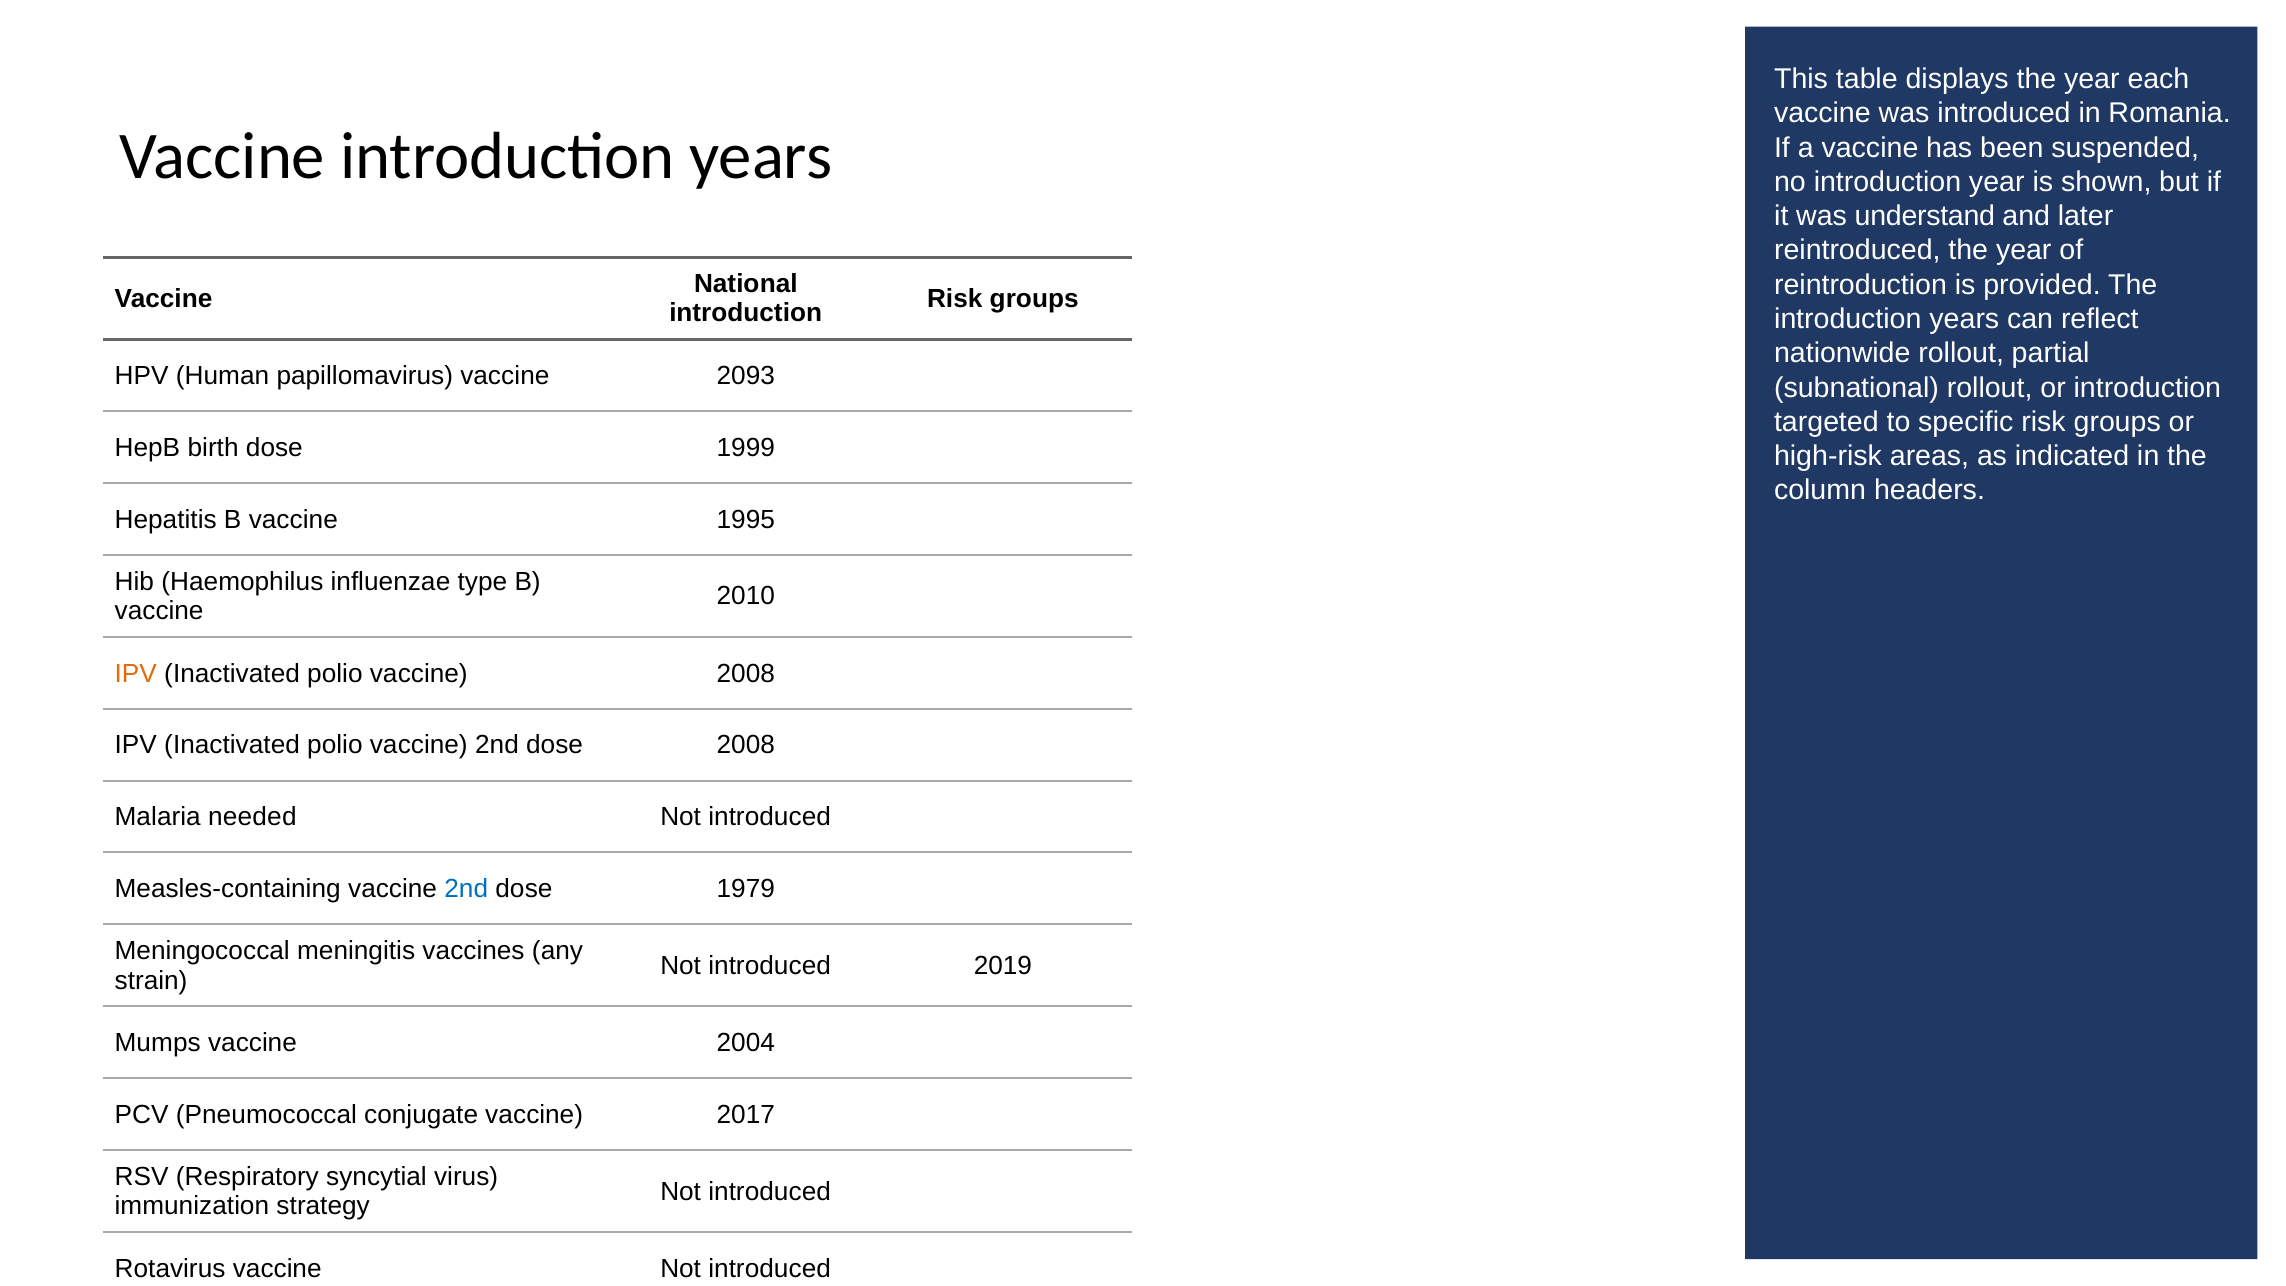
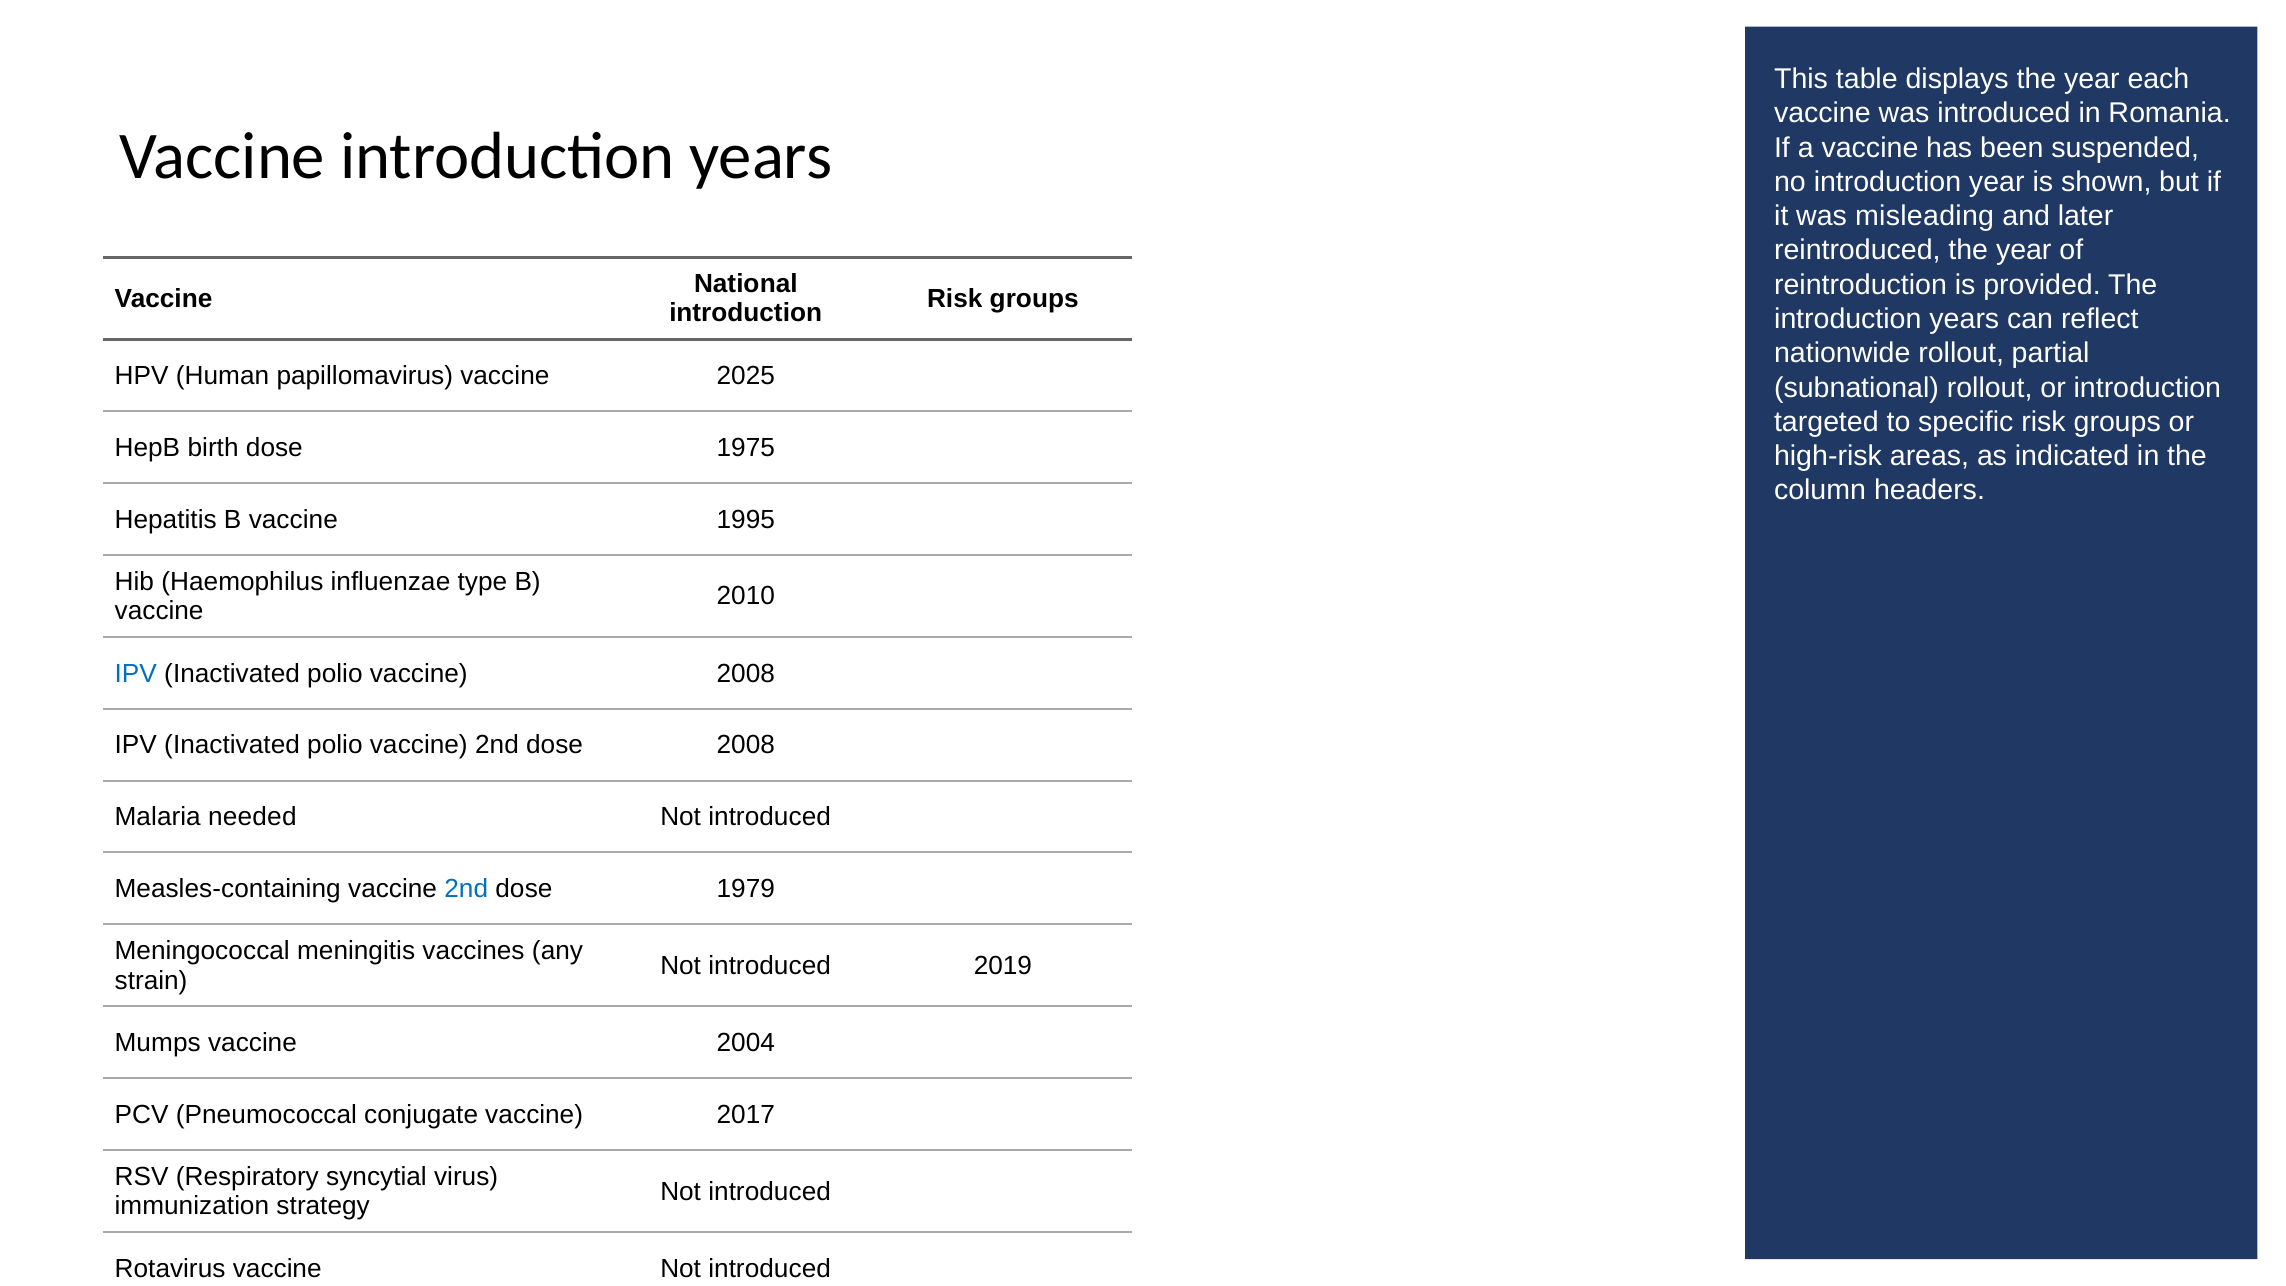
understand: understand -> misleading (1925, 216)
vaccine 2093: 2093 -> 2025 (746, 376)
1999: 1999 -> 1975 (746, 448)
IPV colour: orange -> blue (136, 673)
